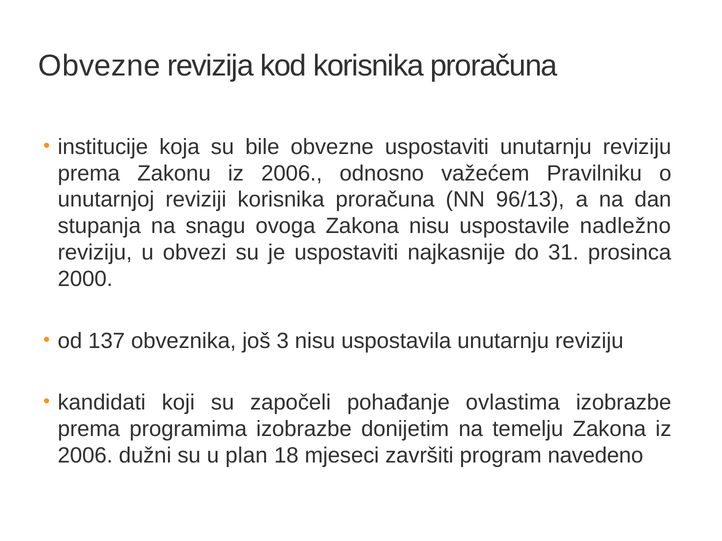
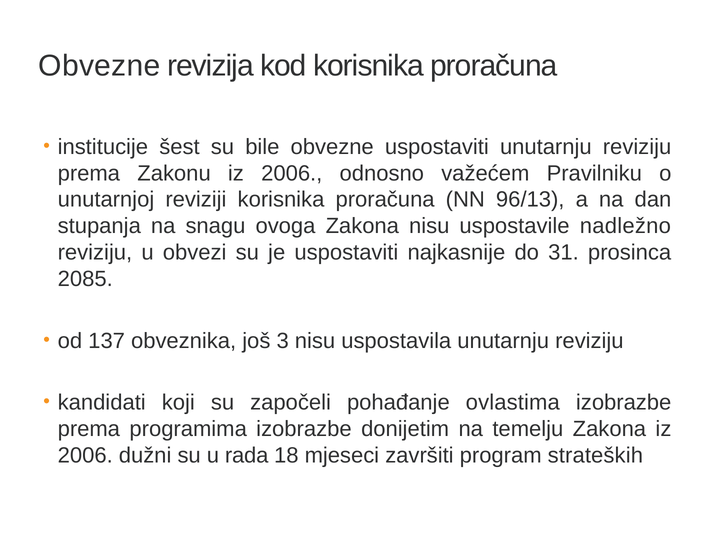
koja: koja -> šest (179, 147)
2000: 2000 -> 2085 (85, 279)
plan: plan -> rada (247, 456)
navedeno: navedeno -> strateških (595, 456)
